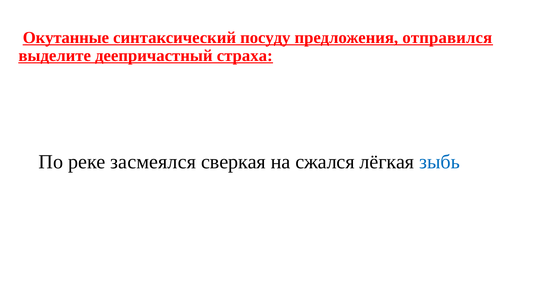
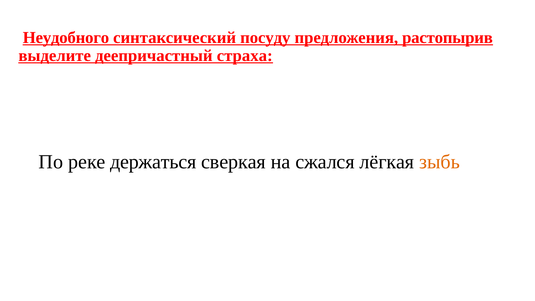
Окутанные: Окутанные -> Неудобного (66, 37)
отправился: отправился -> растопырив (447, 37)
засмеялся: засмеялся -> держаться (153, 162)
зыбь colour: blue -> orange (439, 162)
